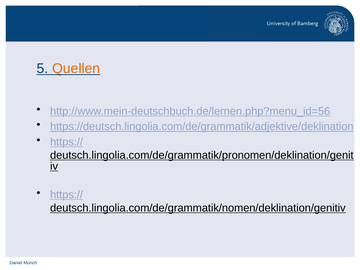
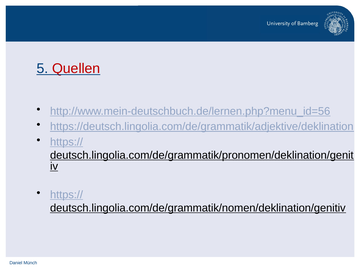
Quellen colour: orange -> red (76, 68)
